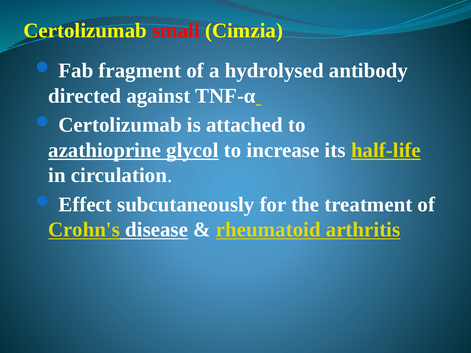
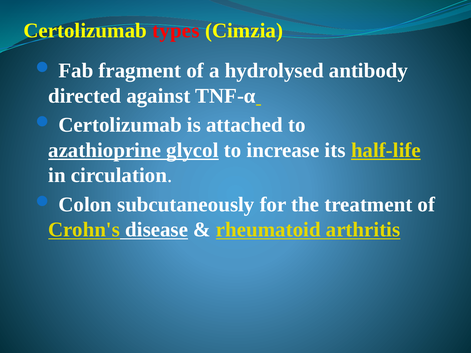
small: small -> types (176, 31)
Effect: Effect -> Colon (85, 205)
